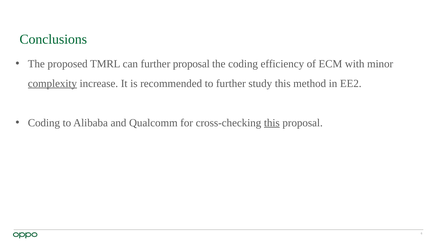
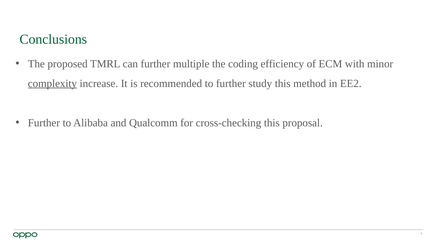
further proposal: proposal -> multiple (191, 64)
Coding: Coding -> Further (44, 123)
this underline: present -> none (272, 123)
